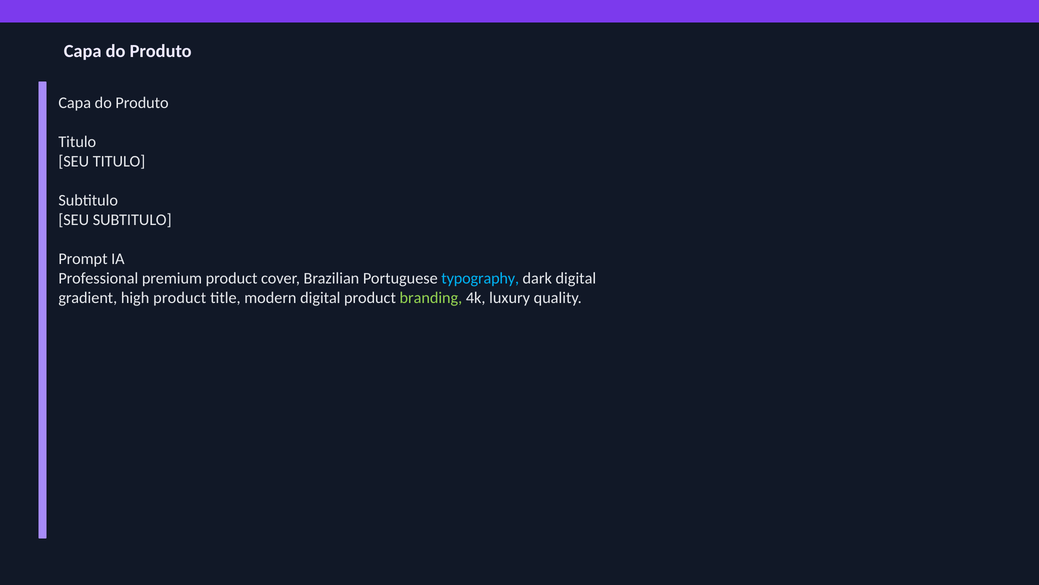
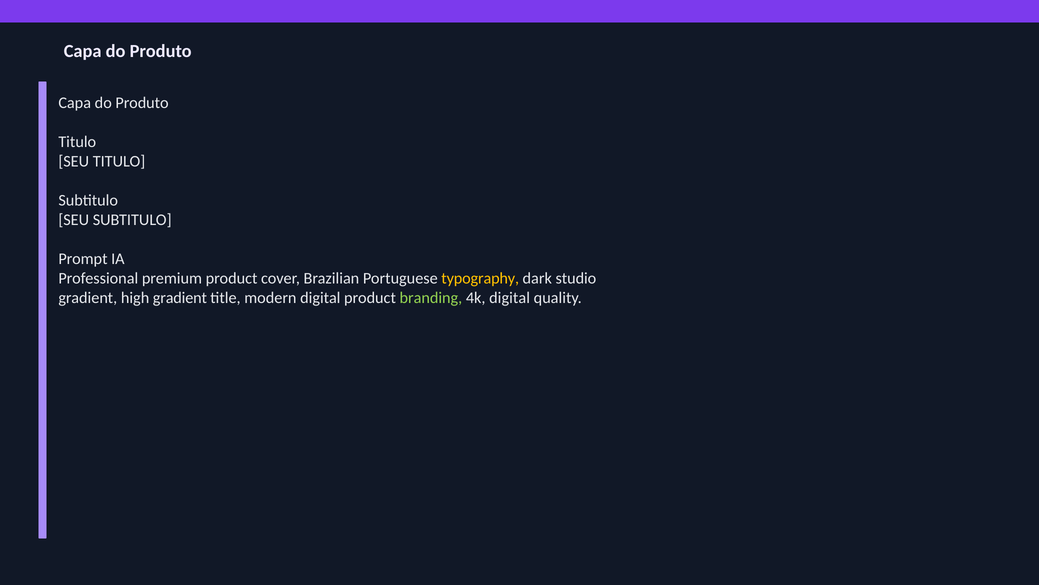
typography colour: light blue -> yellow (480, 278)
dark digital: digital -> studio (576, 278)
high product: product -> gradient (180, 298)
4k luxury: luxury -> digital (510, 298)
